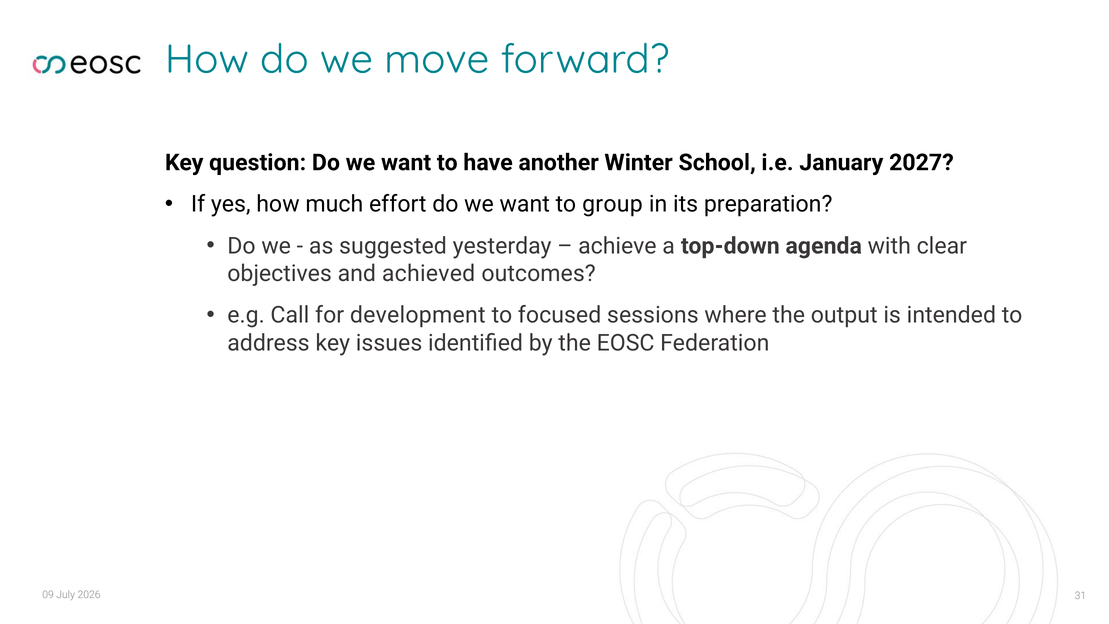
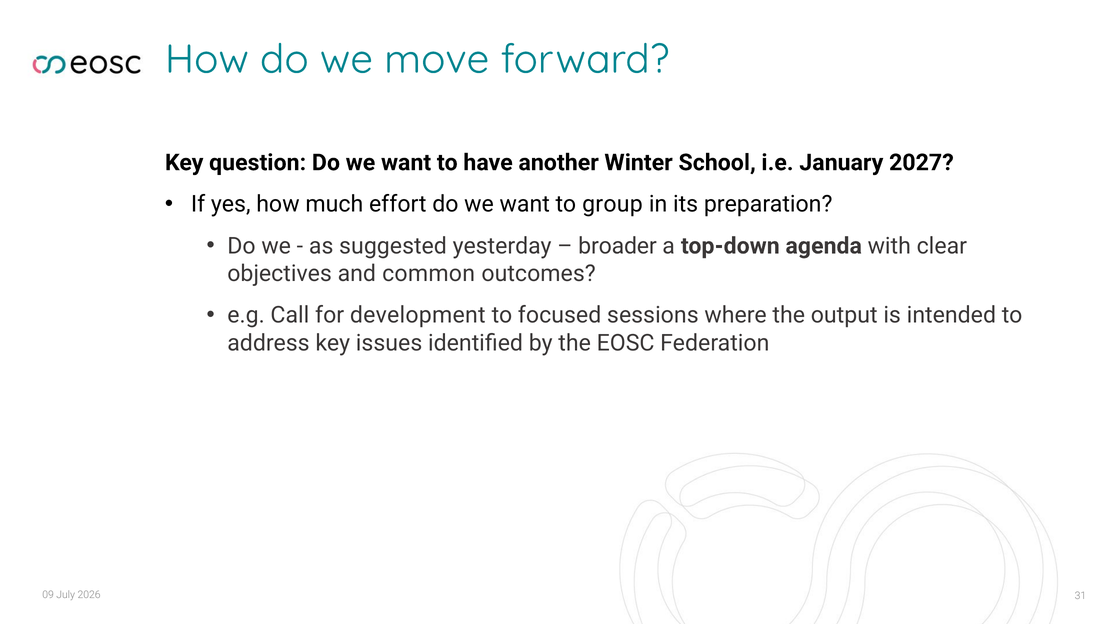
achieve: achieve -> broader (617, 246)
achieved: achieved -> common (429, 274)
